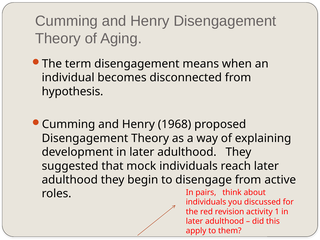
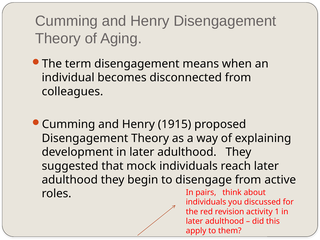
hypothesis: hypothesis -> colleagues (72, 92)
1968: 1968 -> 1915 (175, 124)
